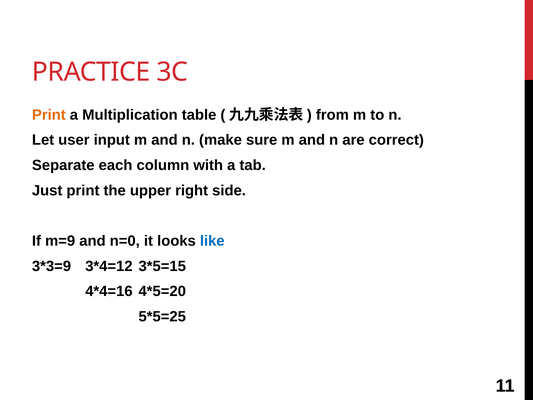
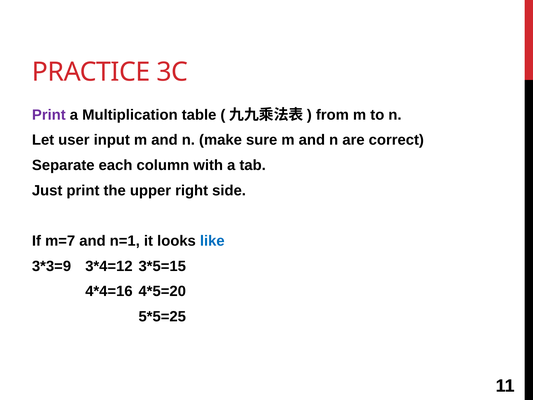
Print colour: orange -> purple (49, 115)
m=9: m=9 -> m=7 (60, 241)
n=0: n=0 -> n=1 (125, 241)
